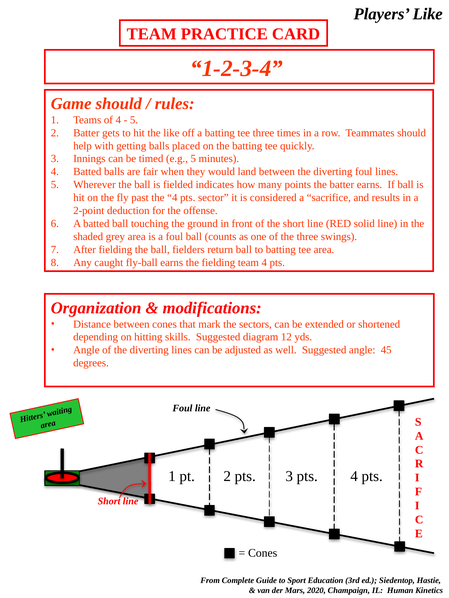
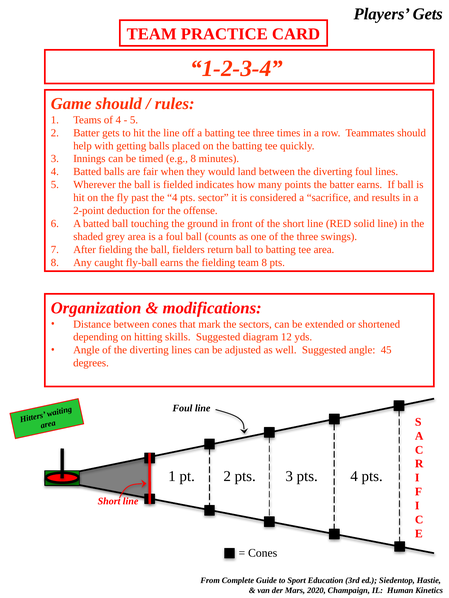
Players Like: Like -> Gets (428, 14)
the like: like -> line (171, 133)
e.g 5: 5 -> 8 (193, 159)
team 4: 4 -> 8 (264, 263)
